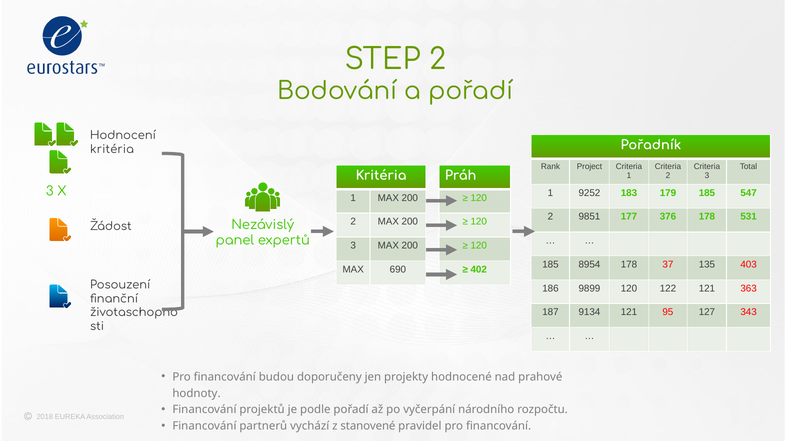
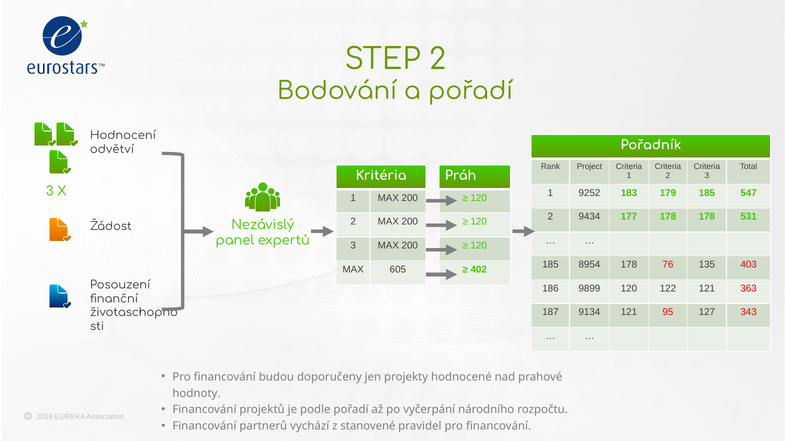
kritéria: kritéria -> odvětví (112, 150)
9851: 9851 -> 9434 (589, 217)
177 376: 376 -> 178 (668, 217)
37: 37 -> 76 (668, 265)
690: 690 -> 605 (398, 270)
